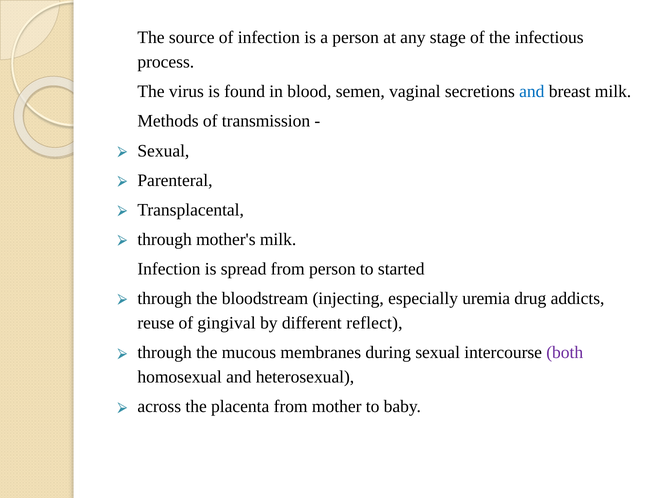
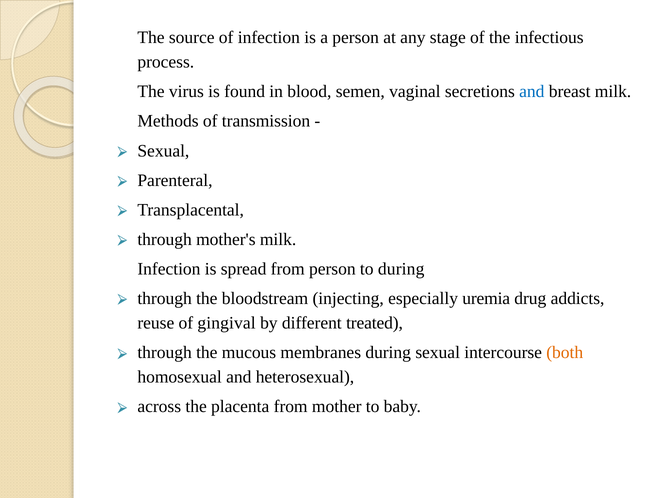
to started: started -> during (401, 269)
reflect: reflect -> treated (375, 323)
both colour: purple -> orange (565, 353)
